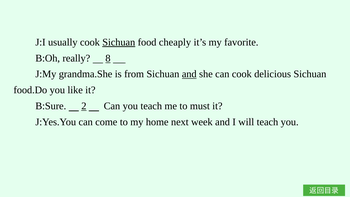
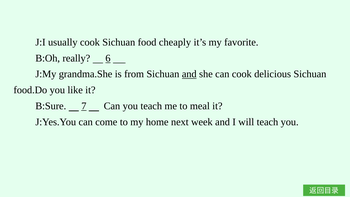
Sichuan underline: present -> none (119, 42)
8: 8 -> 6 (108, 58)
2: 2 -> 7 (84, 106)
must: must -> meal (200, 106)
